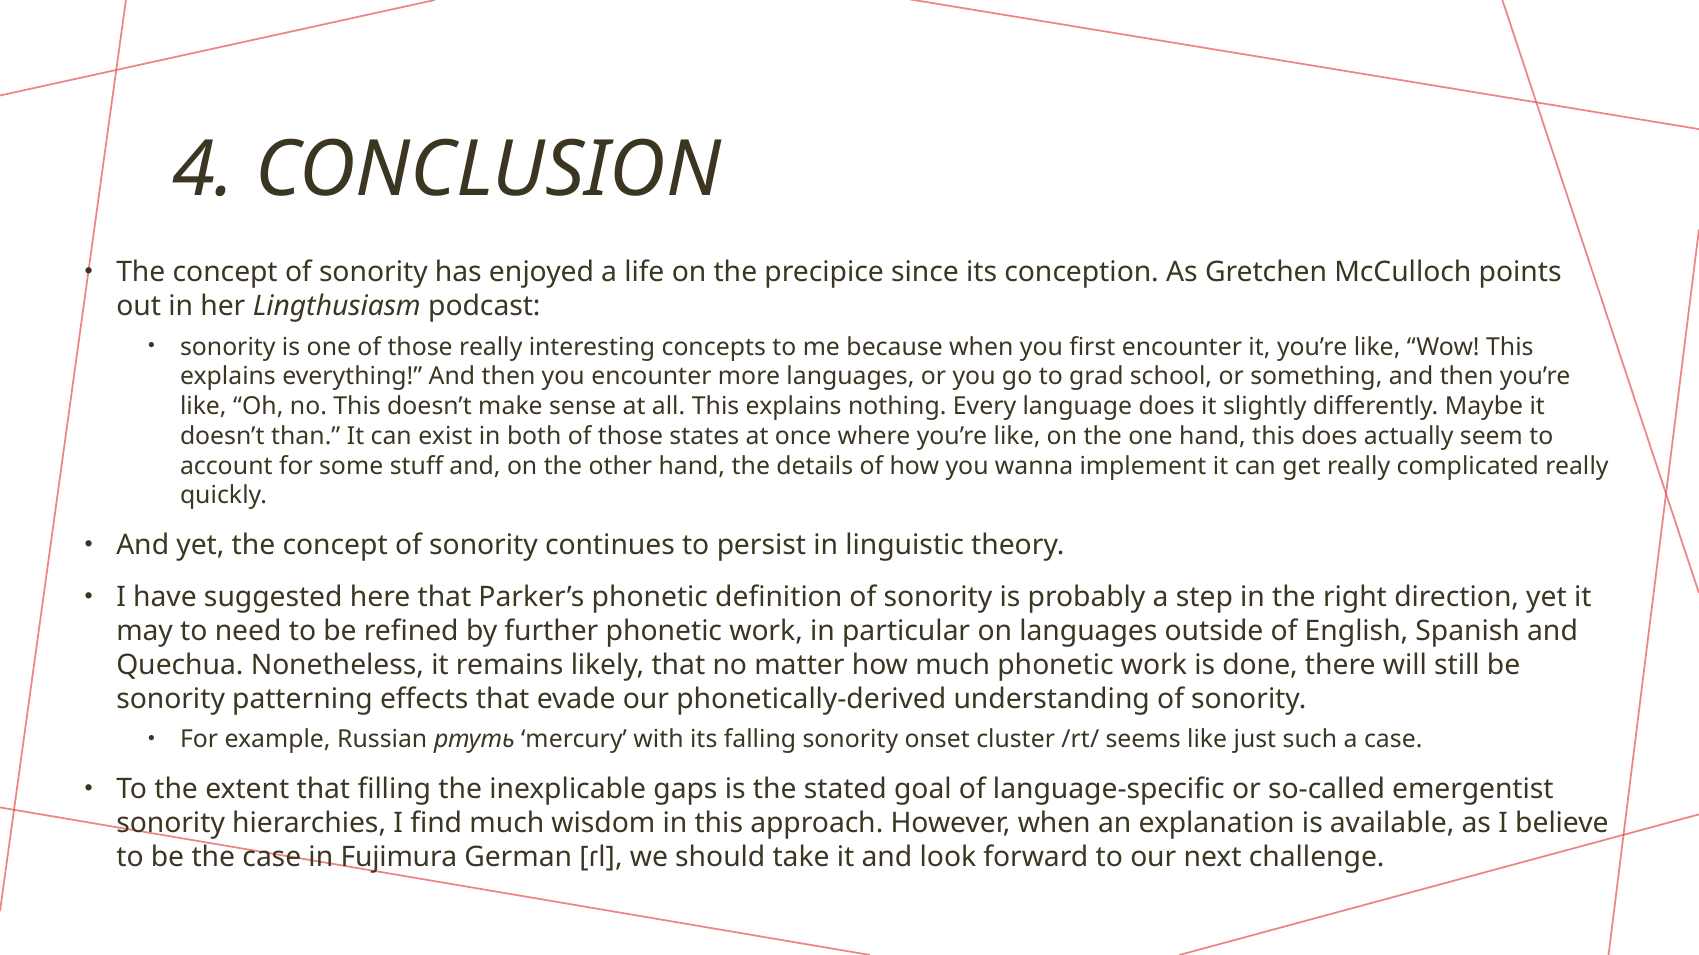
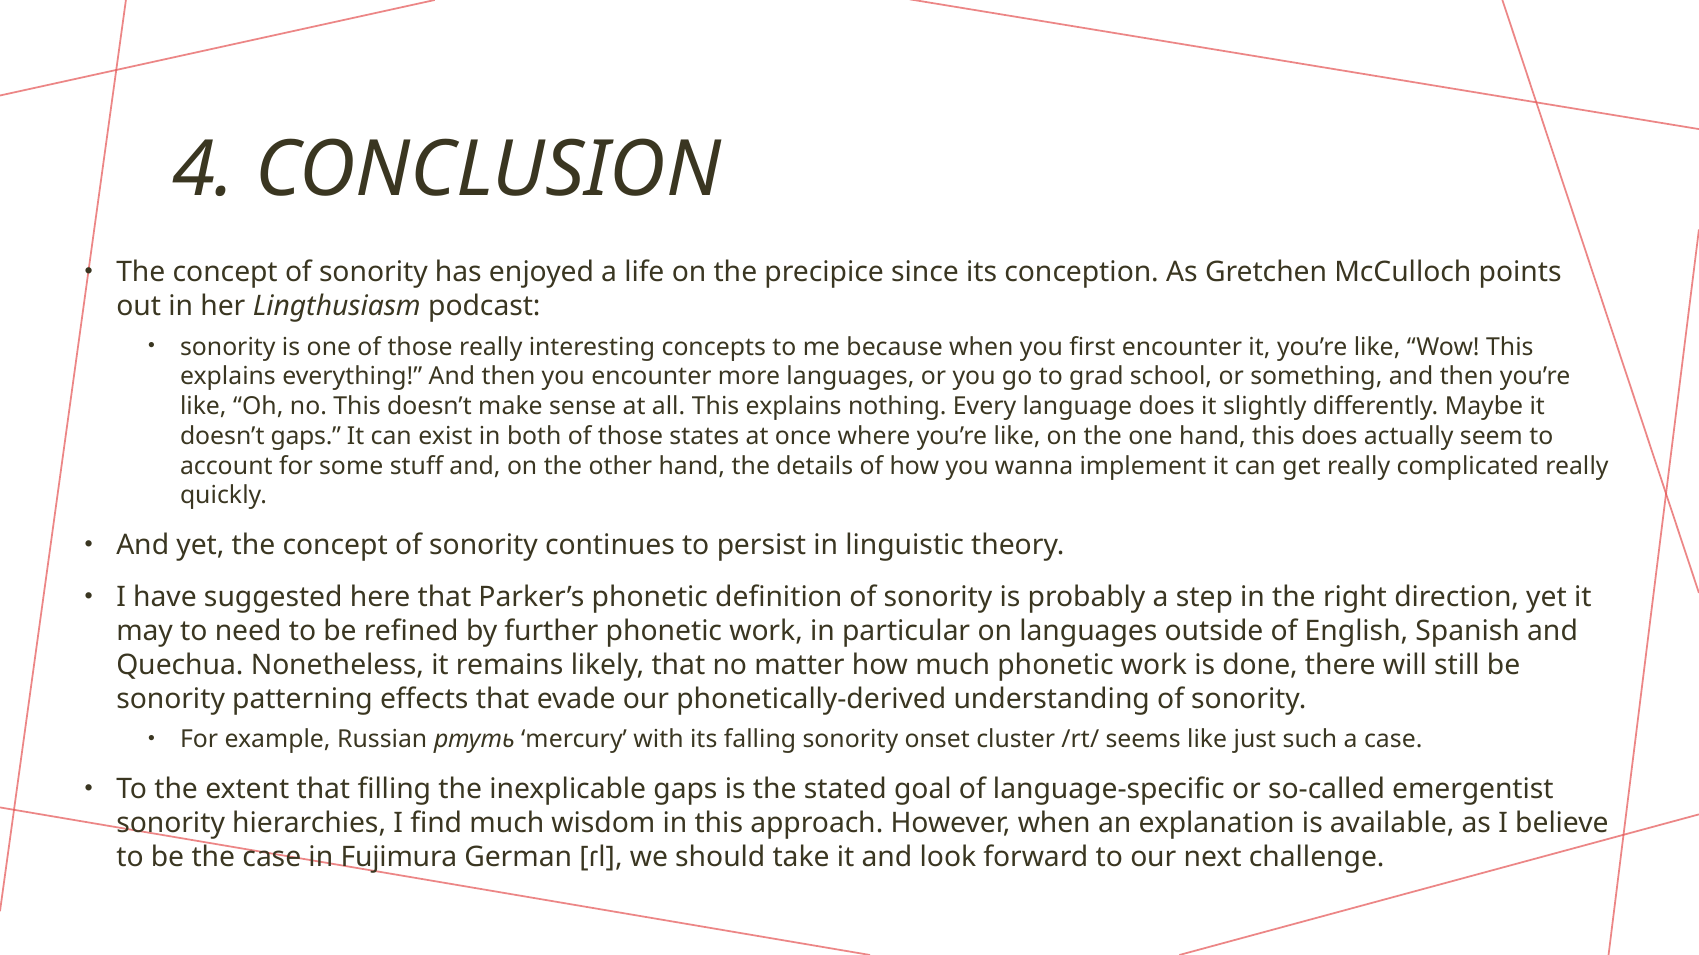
doesn’t than: than -> gaps (306, 437)
